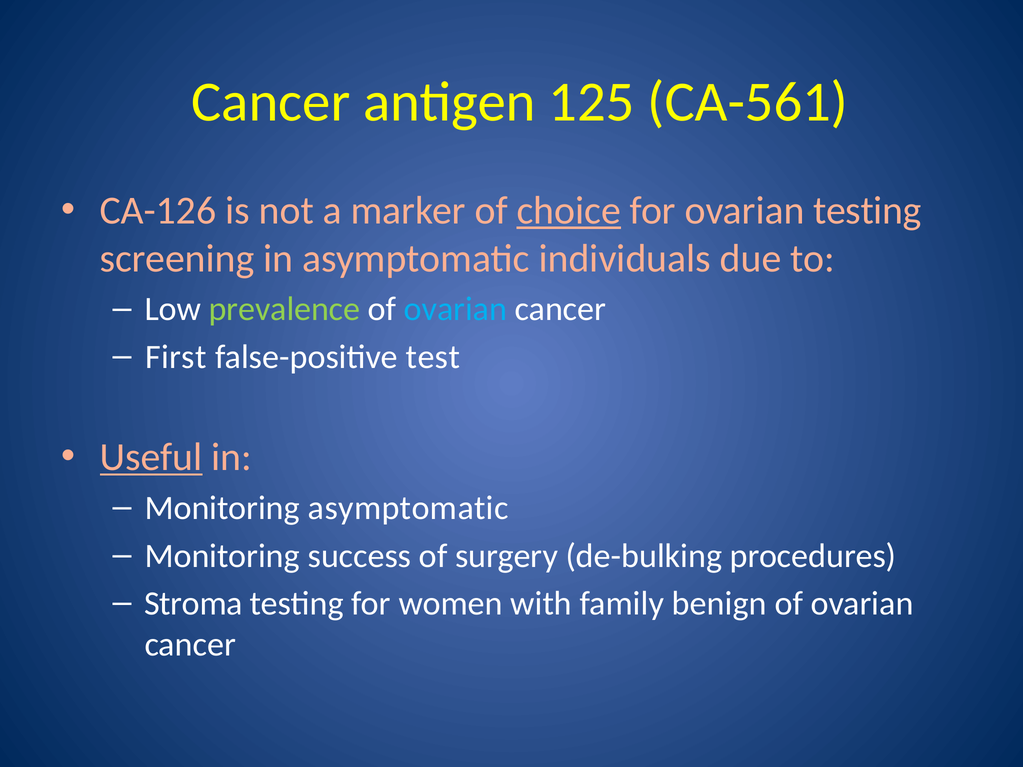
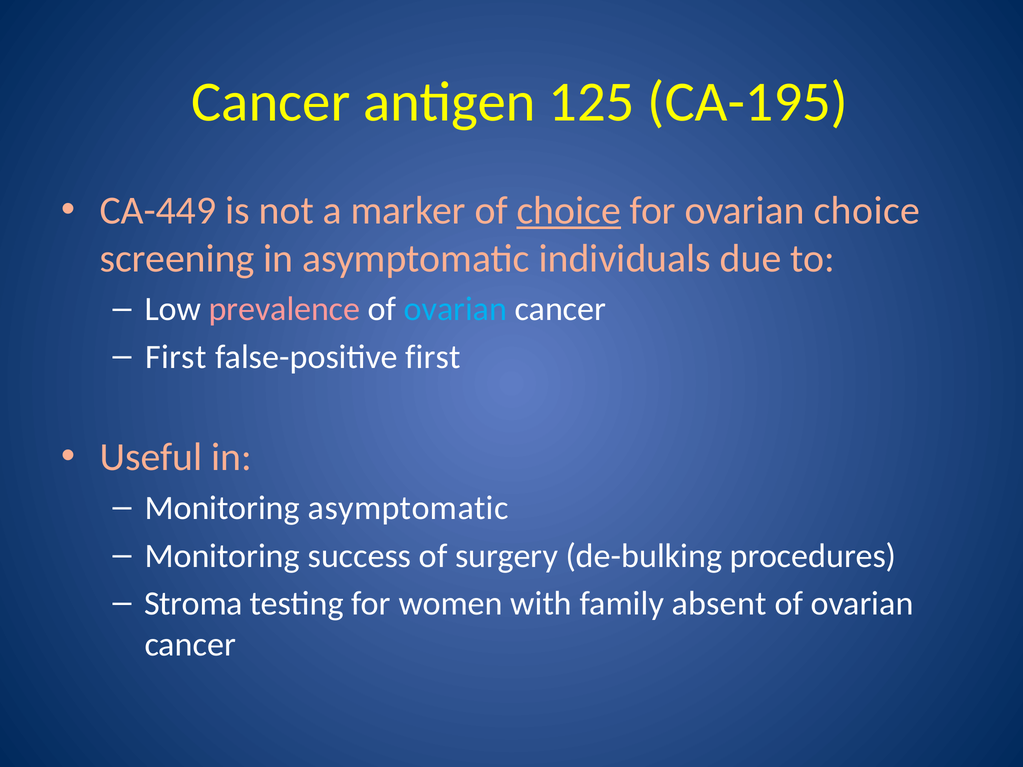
CA-561: CA-561 -> CA-195 (748, 102)
CA-126: CA-126 -> CA-449 (158, 211)
ovarian testing: testing -> choice (867, 211)
prevalence colour: light green -> pink (284, 309)
false-positive test: test -> first (433, 357)
Useful underline: present -> none (151, 457)
benign: benign -> absent (719, 604)
